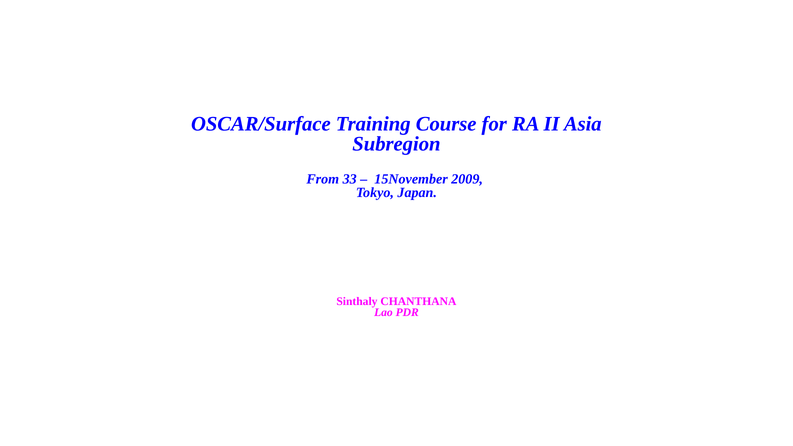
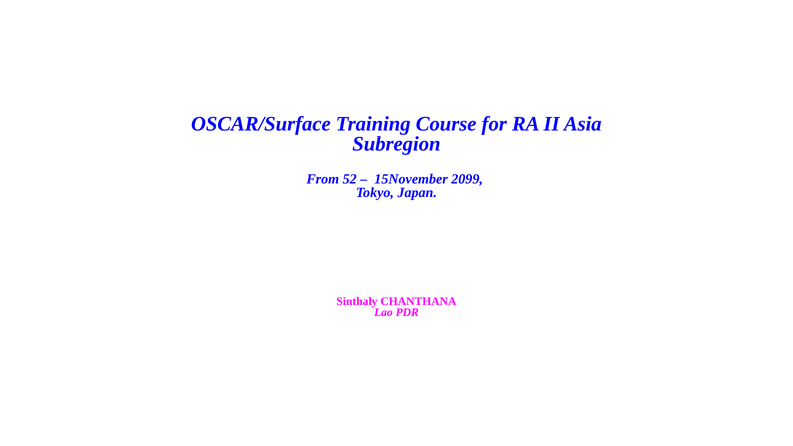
33: 33 -> 52 (350, 179)
2009: 2009 -> 2099 (467, 179)
